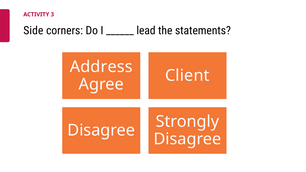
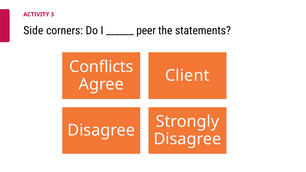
lead: lead -> peer (146, 31)
Address: Address -> Conflicts (101, 67)
